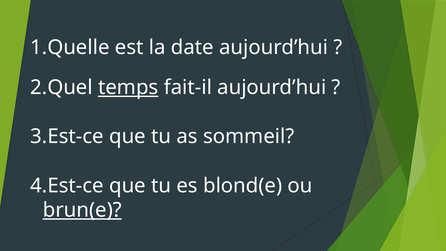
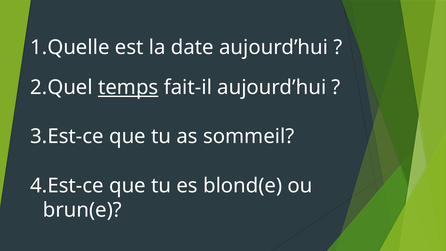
brun(e underline: present -> none (82, 210)
